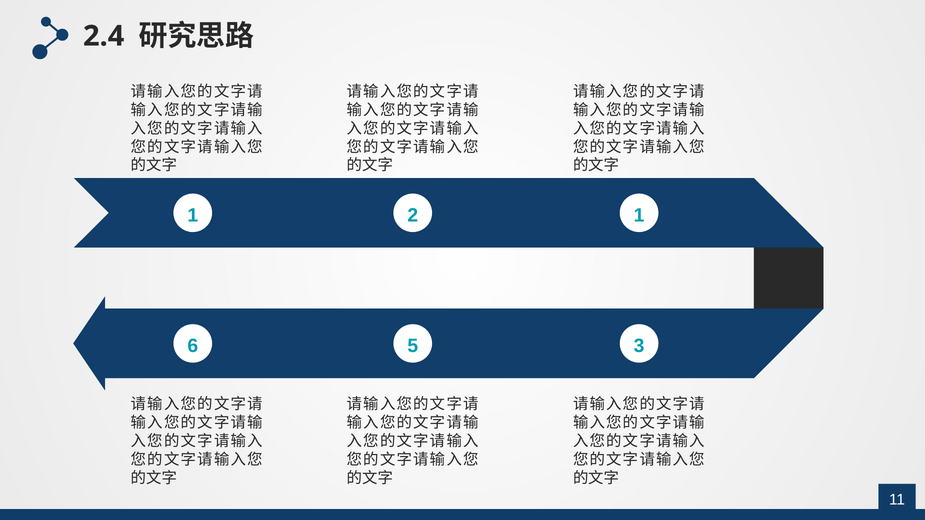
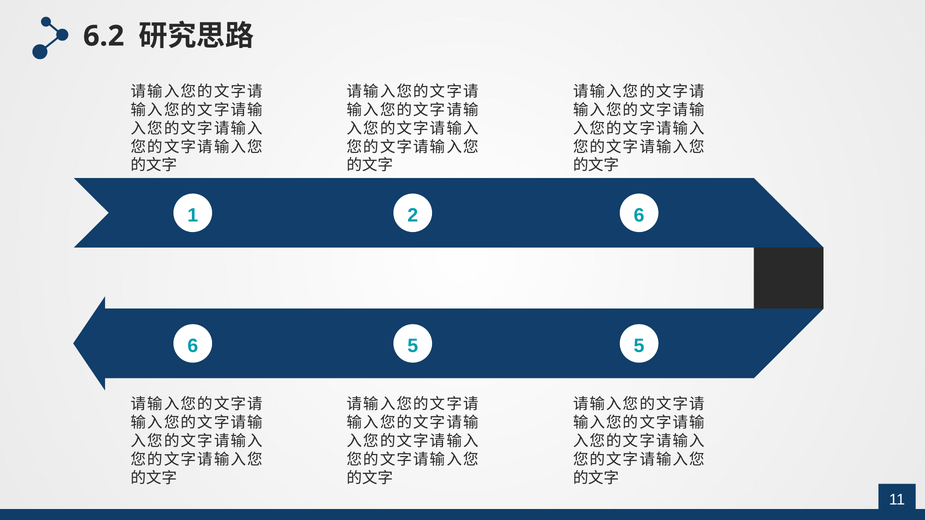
2.4: 2.4 -> 6.2 (104, 36)
2 1: 1 -> 6 (639, 216)
5 3: 3 -> 5 (639, 346)
